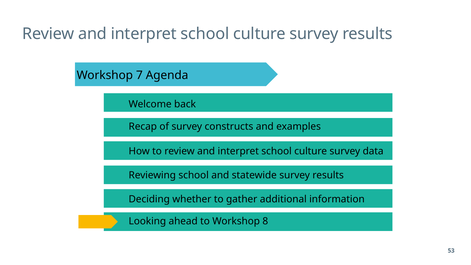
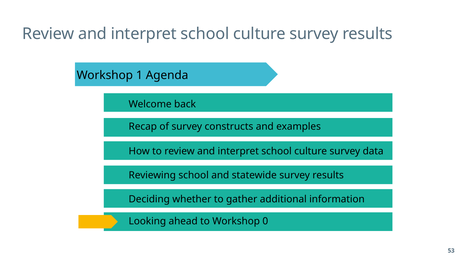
7: 7 -> 1 (139, 75)
8: 8 -> 0 (265, 221)
